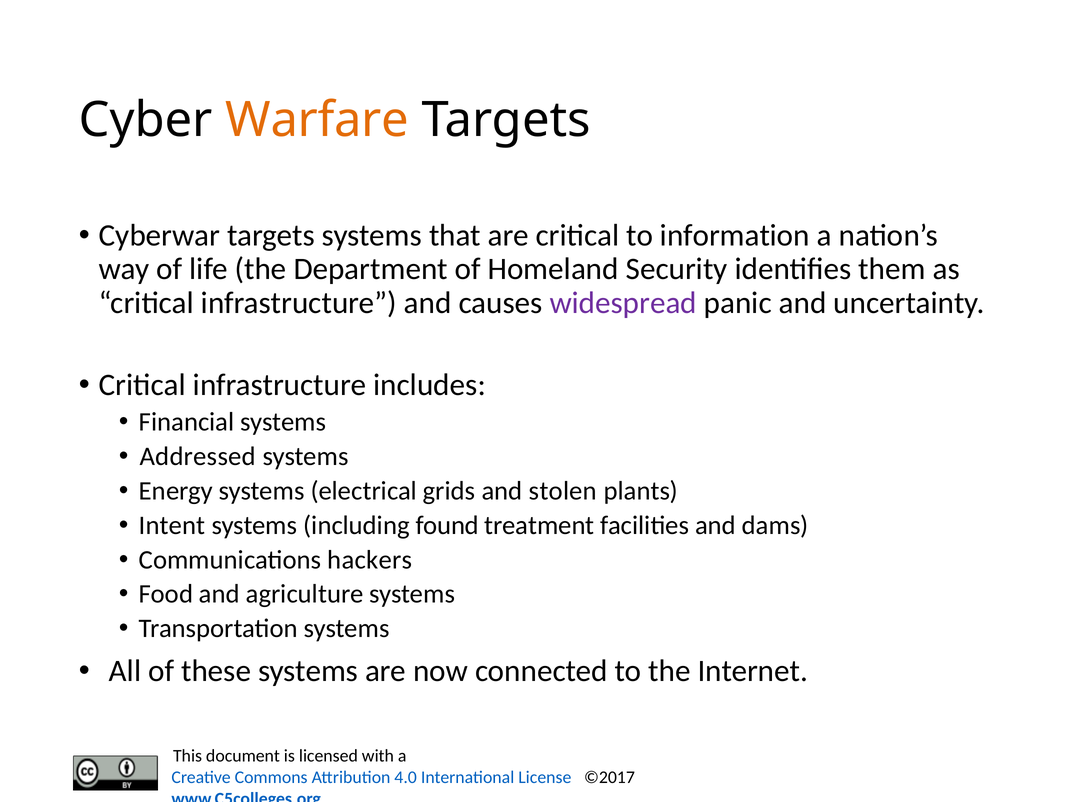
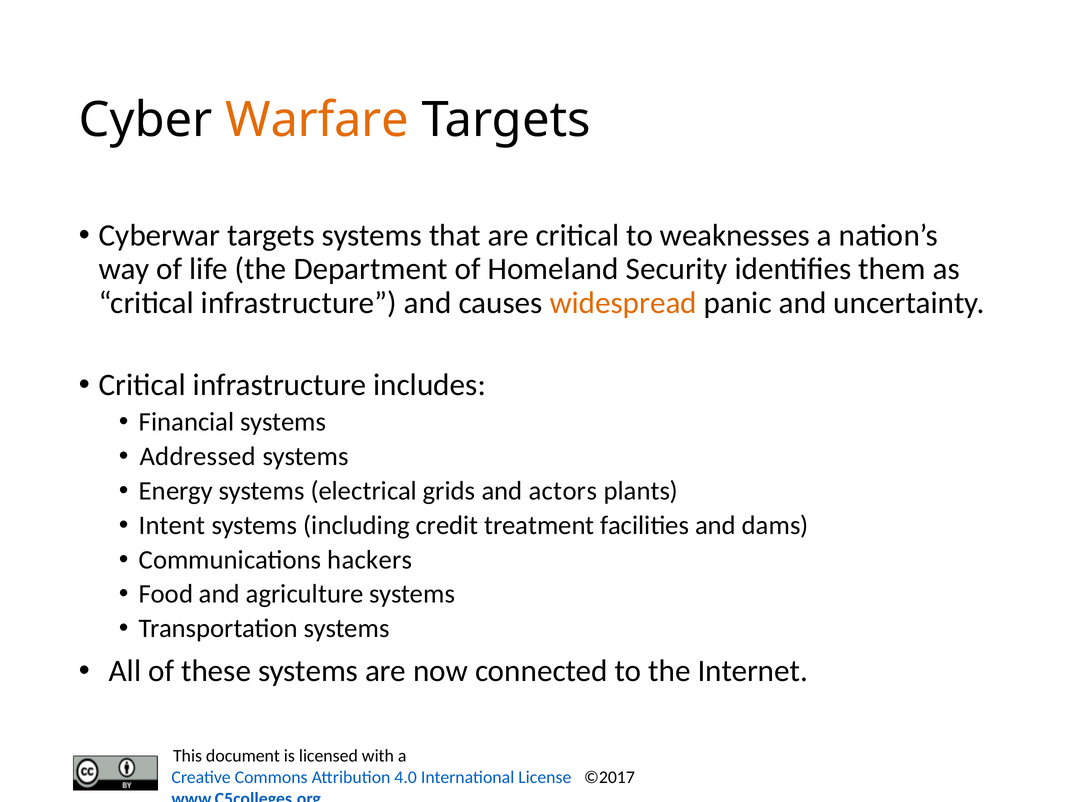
information: information -> weaknesses (735, 235)
widespread colour: purple -> orange (623, 303)
stolen: stolen -> actors (563, 491)
found: found -> credit (447, 525)
